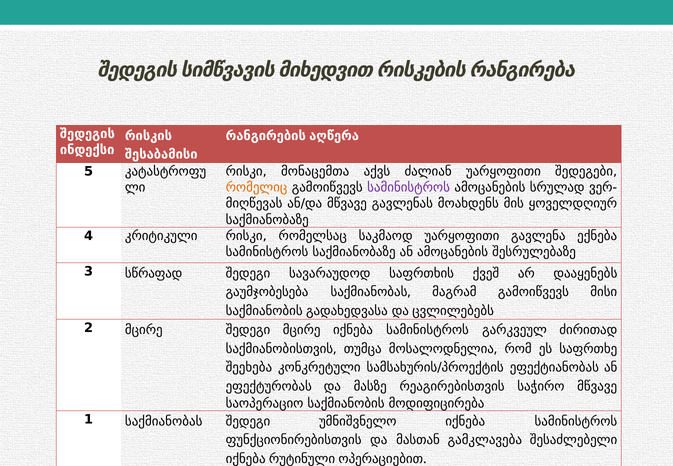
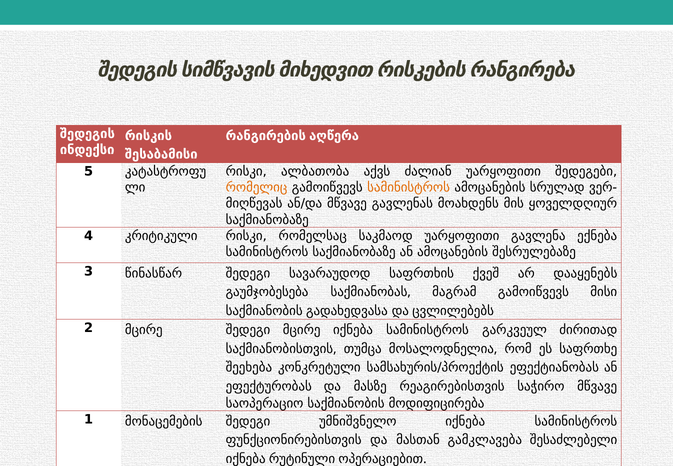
მონაცემთა: მონაცემთა -> ალბათობა (315, 172)
სამინისტროს colour: purple -> orange (409, 188)
სწრაფად: სწრაფად -> წინასწარ (154, 273)
1 საქმიანობას: საქმიანობას -> მონაცემების (164, 421)
